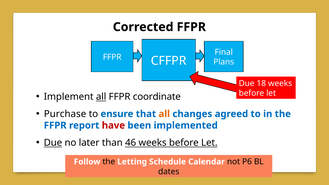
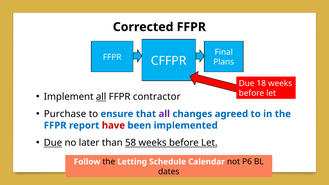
coordinate: coordinate -> contractor (157, 97)
all colour: orange -> purple (164, 114)
46: 46 -> 58 (131, 143)
